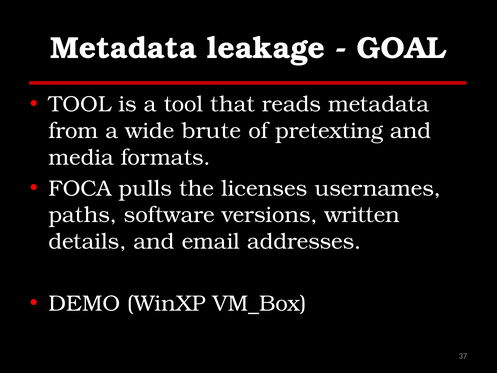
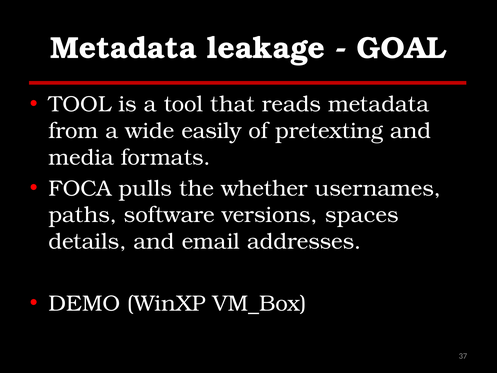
brute: brute -> easily (212, 131)
licenses: licenses -> whether (264, 188)
written: written -> spaces (362, 215)
